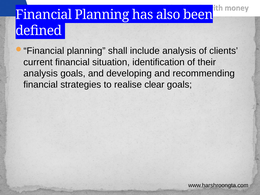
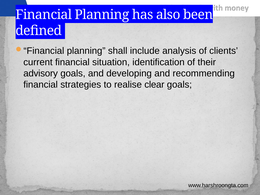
analysis: analysis -> advisory (41, 73)
